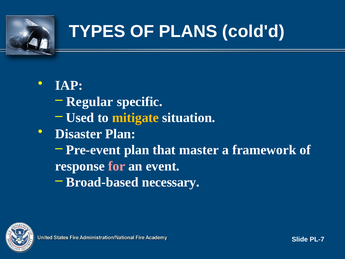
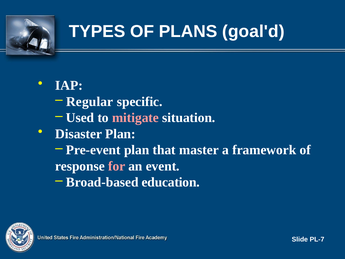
cold'd: cold'd -> goal'd (253, 31)
mitigate colour: yellow -> pink (135, 118)
necessary: necessary -> education (171, 182)
